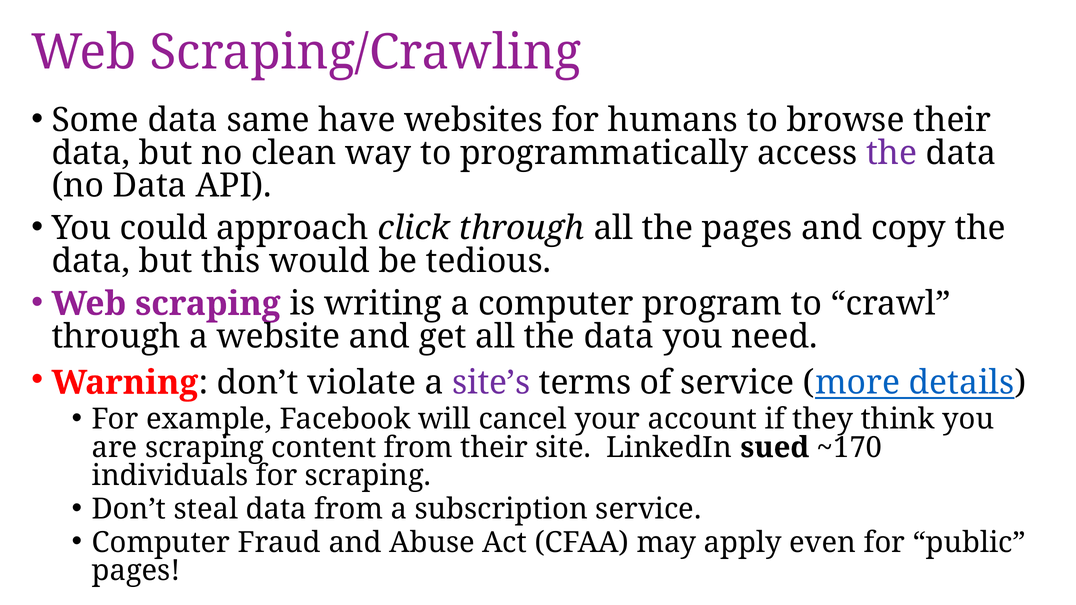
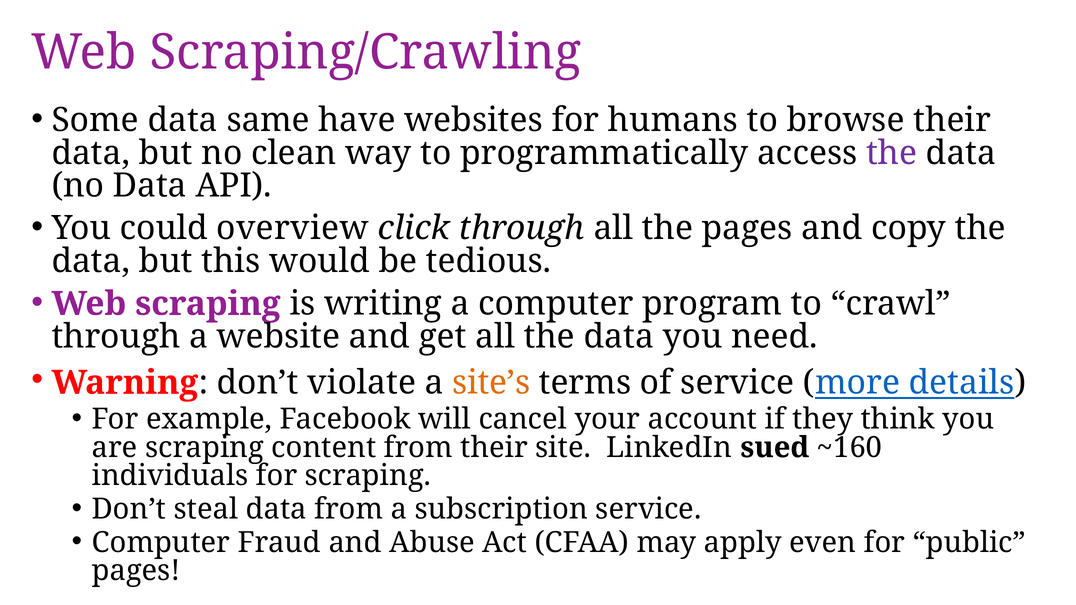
approach: approach -> overview (292, 228)
site’s colour: purple -> orange (491, 383)
~170: ~170 -> ~160 (850, 448)
